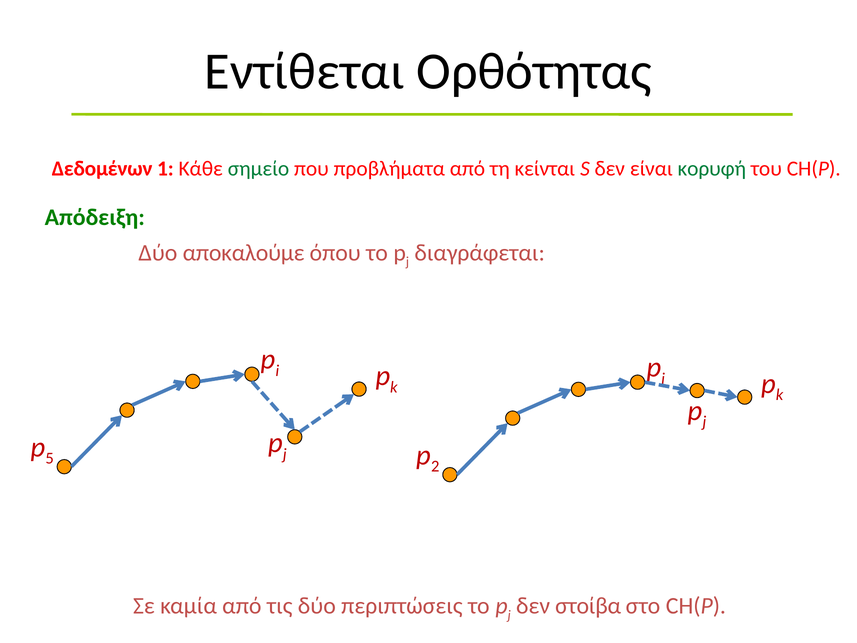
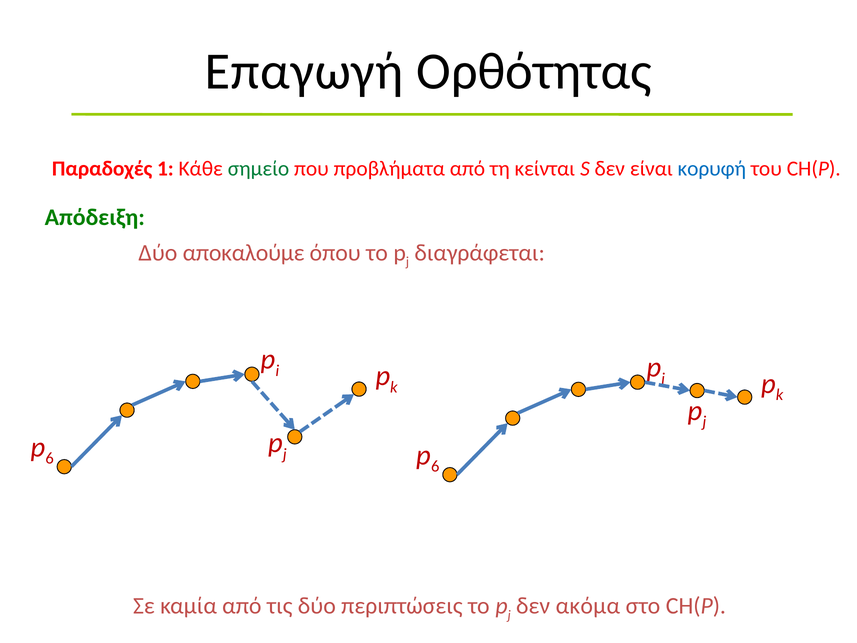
Εντίθεται: Εντίθεται -> Επαγωγή (304, 71)
Δεδομένων: Δεδομένων -> Παραδοχές (102, 169)
κορυφή colour: green -> blue (712, 169)
5: 5 -> 6 (50, 458)
2: 2 -> 6 (435, 466)
στοίβα: στοίβα -> ακόμα (588, 606)
